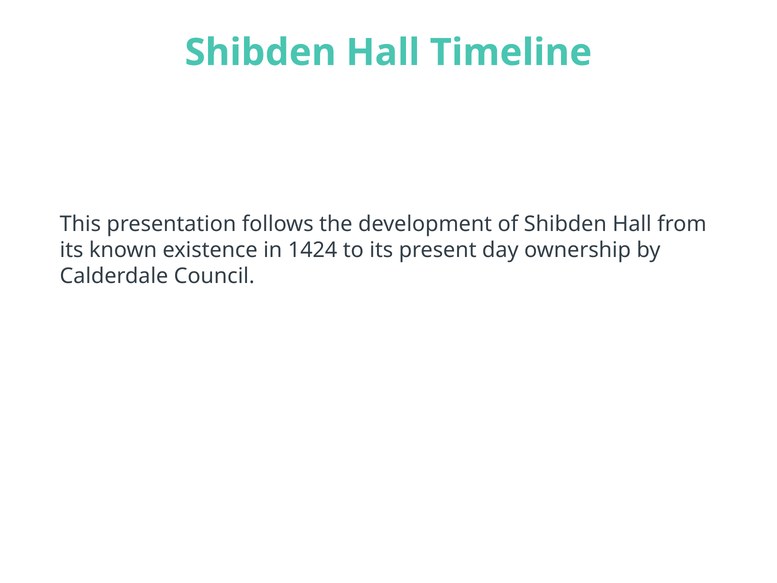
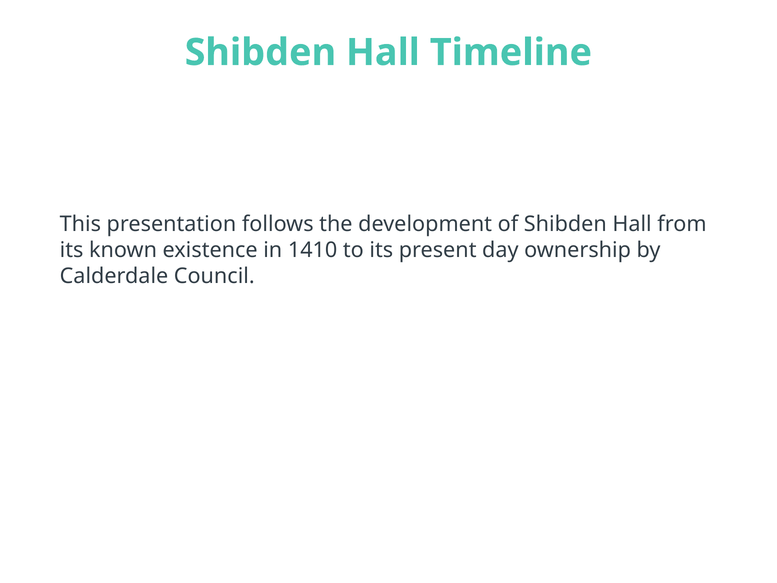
1424: 1424 -> 1410 (313, 250)
